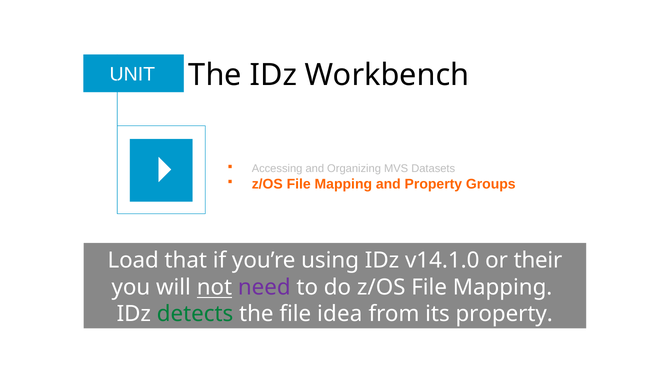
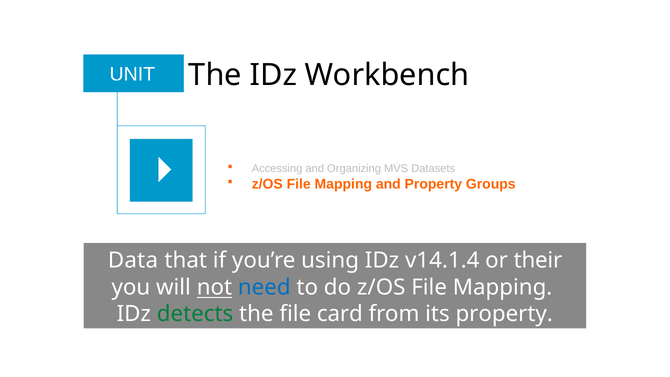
Load: Load -> Data (133, 260)
v14.1.0: v14.1.0 -> v14.1.4 (442, 260)
need colour: purple -> blue (264, 287)
idea: idea -> card (340, 314)
